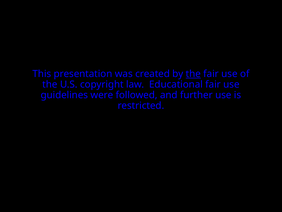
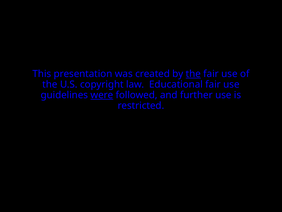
were underline: none -> present (102, 95)
